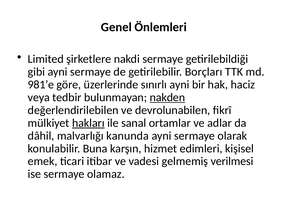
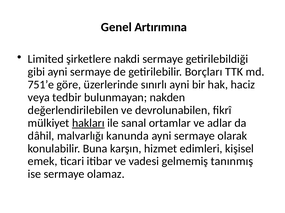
Önlemleri: Önlemleri -> Artırımına (161, 27)
981’e: 981’e -> 751’e (41, 85)
nakden underline: present -> none (167, 98)
verilmesi: verilmesi -> tanınmış (232, 162)
